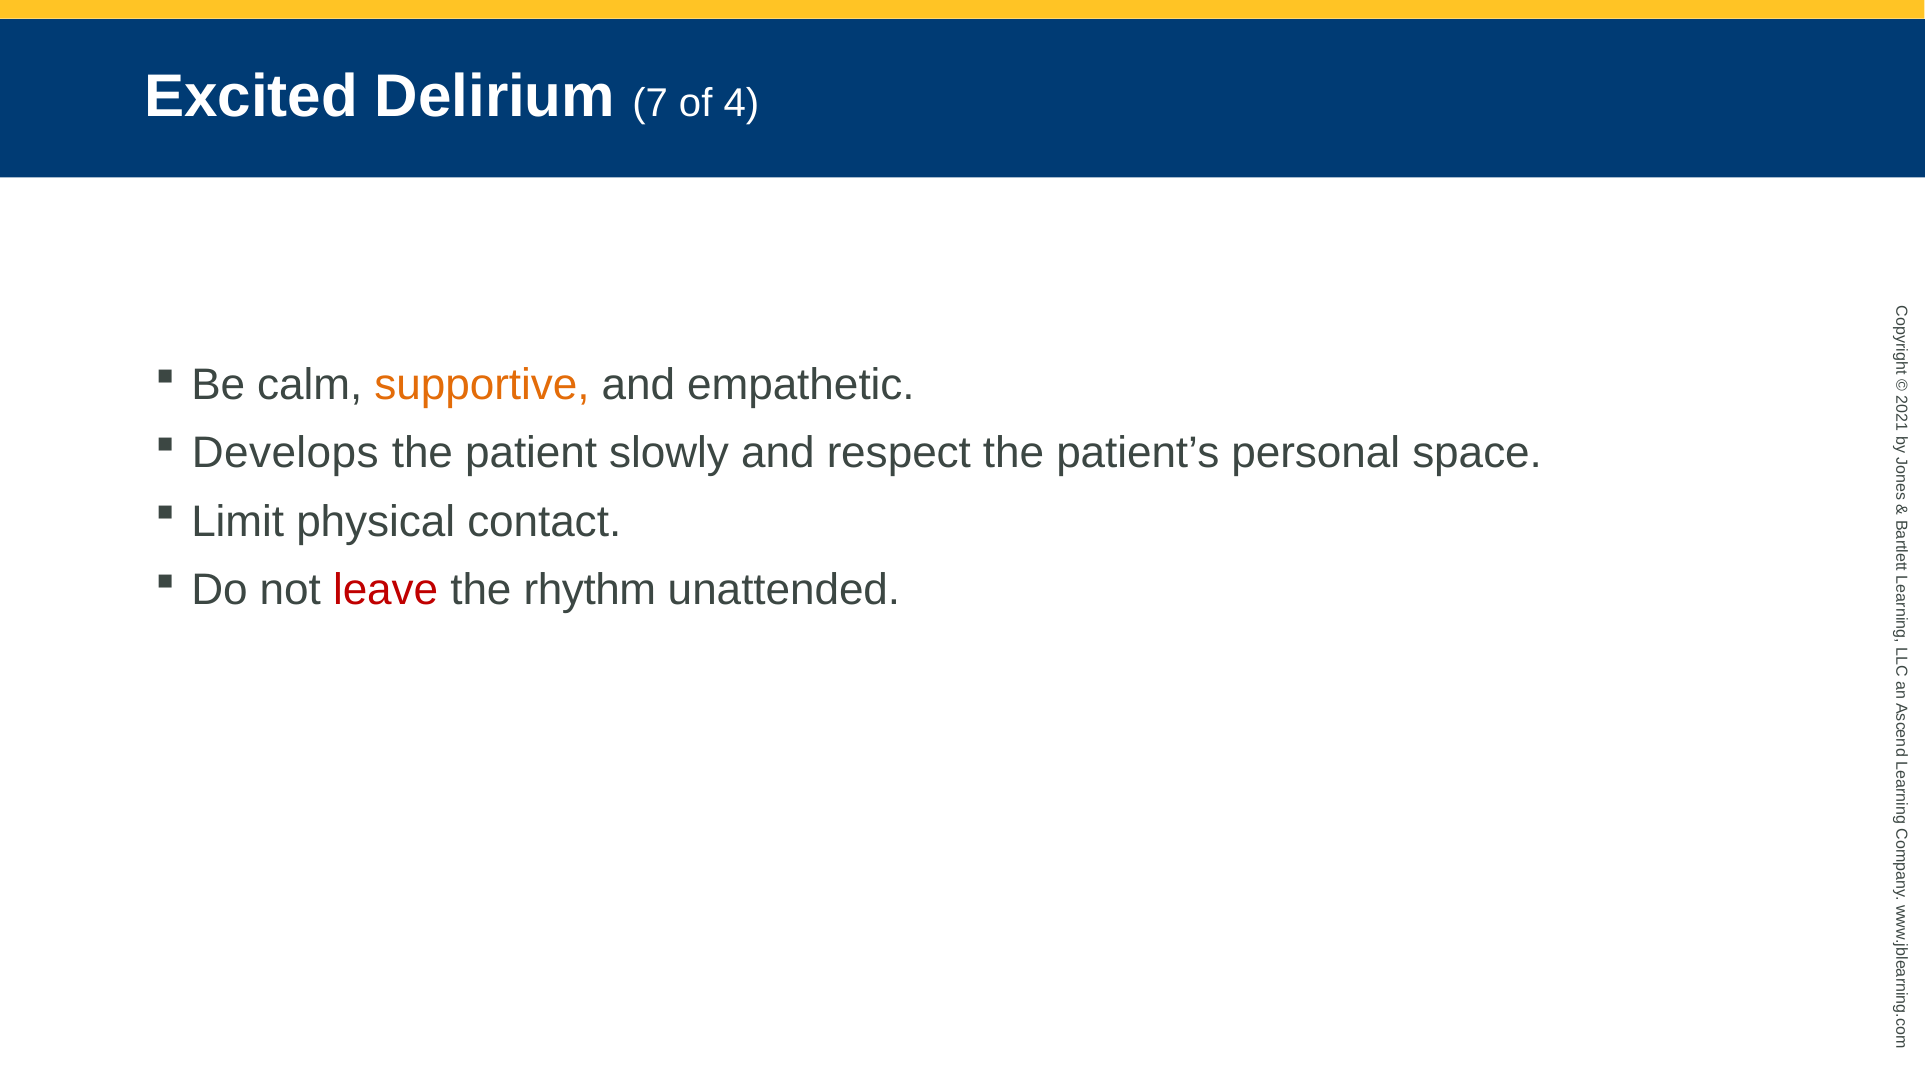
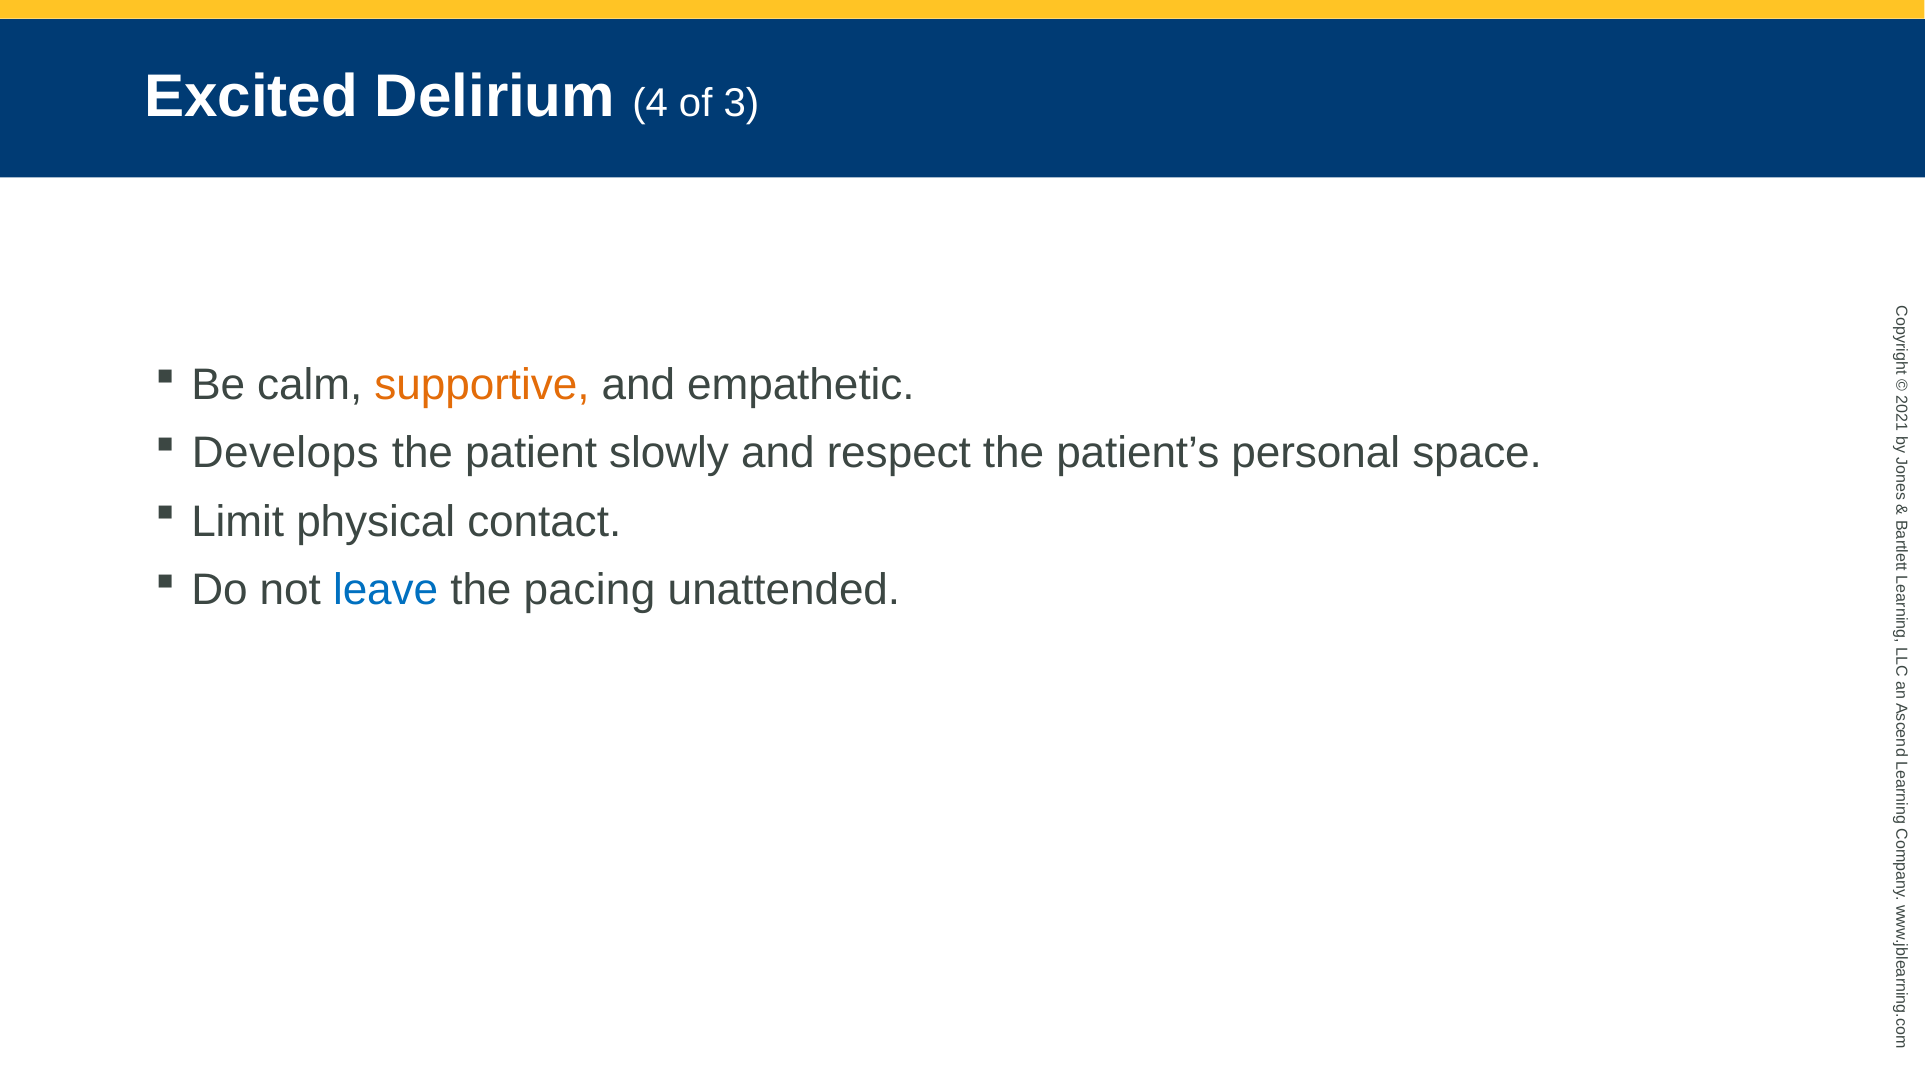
7: 7 -> 4 (650, 103)
4: 4 -> 3 (742, 103)
leave colour: red -> blue (386, 590)
rhythm: rhythm -> pacing (589, 590)
